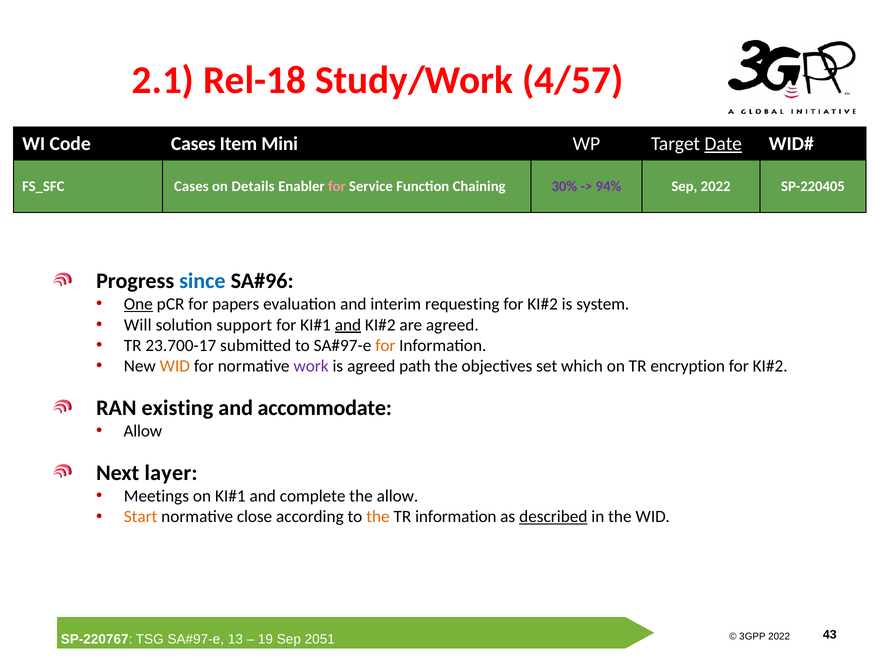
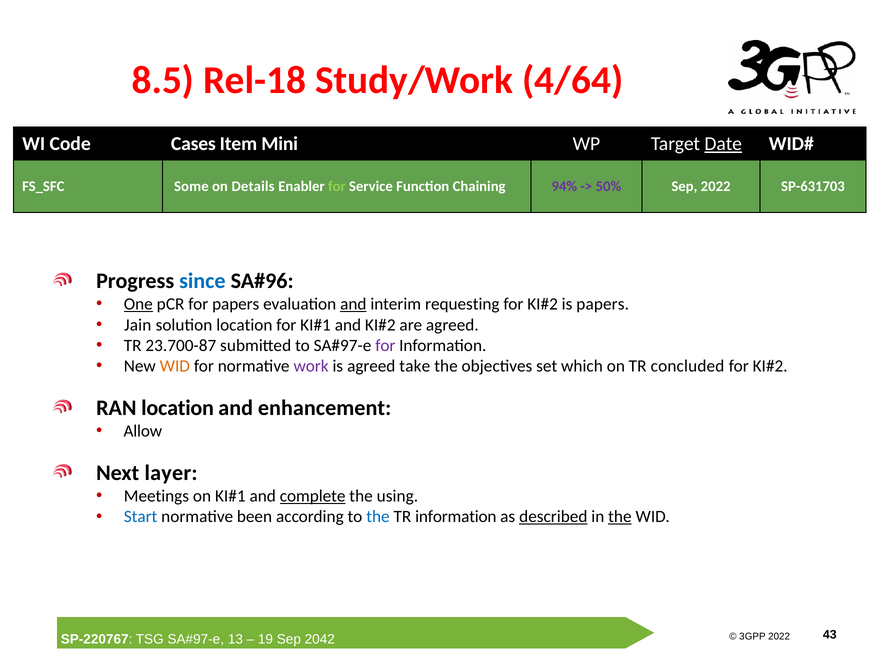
2.1: 2.1 -> 8.5 (163, 80)
4/57: 4/57 -> 4/64 (573, 80)
Cases: Cases -> Some (191, 186)
for colour: pink -> light green (337, 186)
30%: 30% -> 94% (564, 186)
94%: 94% -> 50% (608, 186)
SP-220405: SP-220405 -> SP-631703 (813, 186)
and underline: none -> present (353, 304)
is system: system -> papers (603, 304)
Will: Will -> Jain (138, 325)
solution support: support -> location (244, 325)
and underline: present -> none (348, 325)
23.700-17: 23.700-17 -> 23.700-87 (181, 345)
for colour: orange -> purple (385, 345)
path: path -> take (415, 366)
encryption: encryption -> concluded (688, 366)
RAN existing: existing -> location (178, 408)
accommodate: accommodate -> enhancement (325, 408)
complete underline: none -> present (313, 496)
the allow: allow -> using (397, 496)
Start colour: orange -> blue (141, 517)
close: close -> been (254, 517)
the colour: orange -> blue (378, 517)
the underline: none -> present (620, 517)
2051: 2051 -> 2042 (320, 639)
